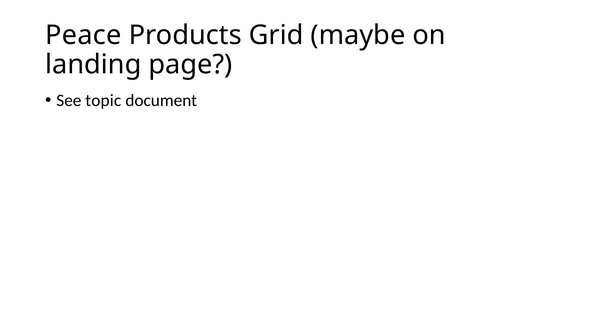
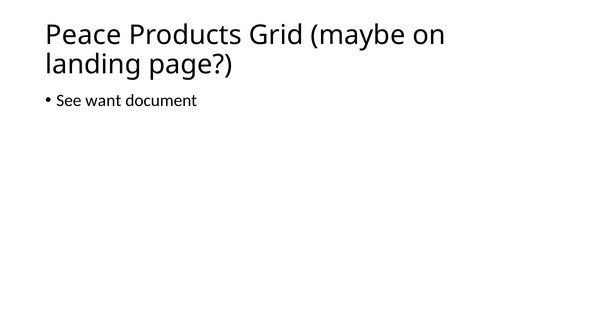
topic: topic -> want (103, 100)
